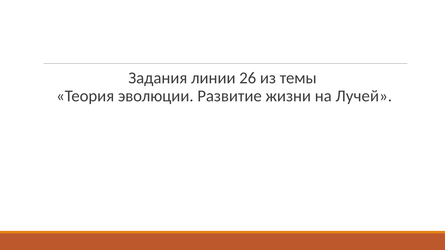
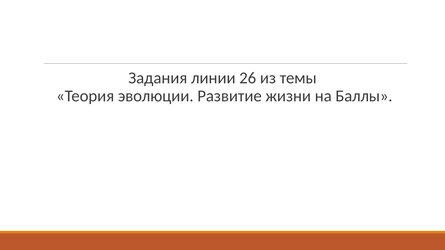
Лучей: Лучей -> Баллы (364, 96)
